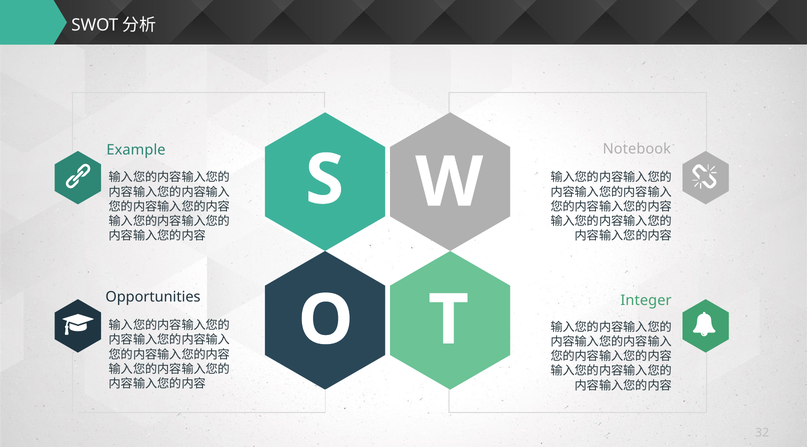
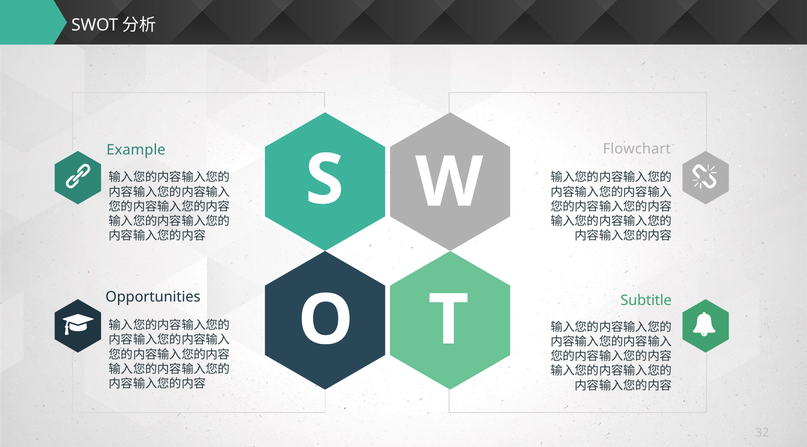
Notebook: Notebook -> Flowchart (637, 149)
Integer: Integer -> Subtitle (646, 300)
